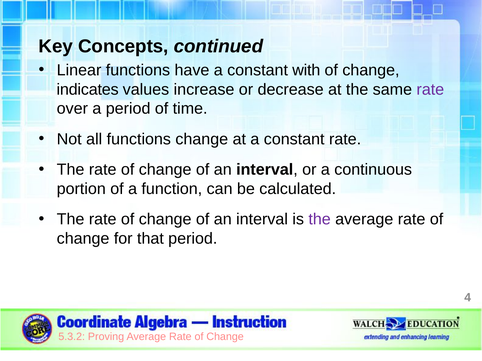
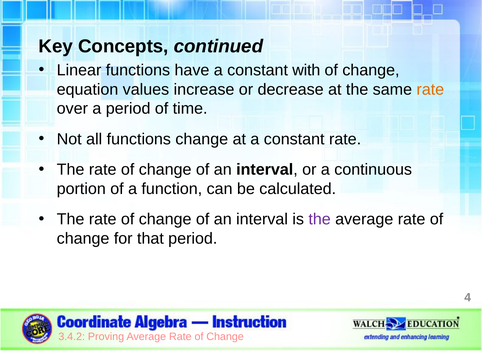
indicates: indicates -> equation (88, 90)
rate colour: purple -> orange (430, 90)
5.3.2: 5.3.2 -> 3.4.2 (72, 337)
